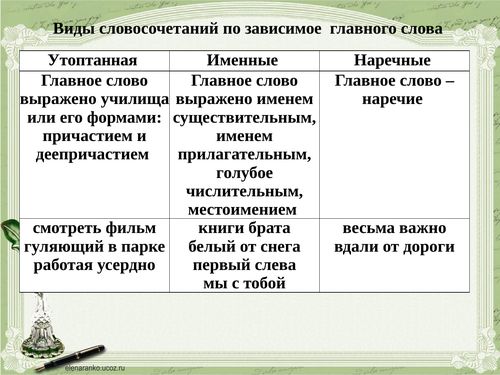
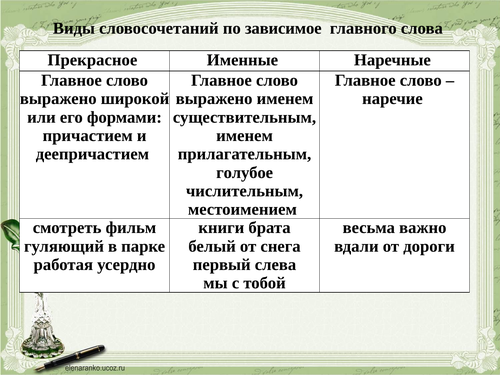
Утоптанная: Утоптанная -> Прекрасное (92, 60)
училища: училища -> широкой (135, 99)
